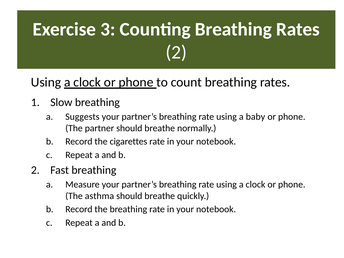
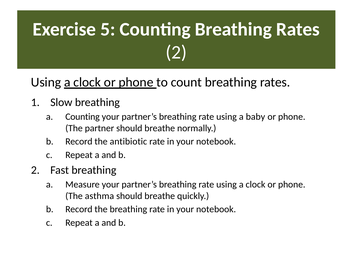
3: 3 -> 5 (108, 29)
a Suggests: Suggests -> Counting (83, 117)
cigarettes: cigarettes -> antibiotic (128, 142)
